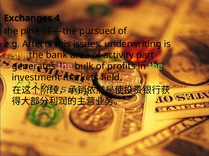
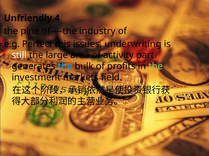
Exchanges: Exchanges -> Unfriendly (28, 18)
pursued: pursued -> industry (97, 31)
Affects: Affects -> Perfect (37, 44)
still colour: yellow -> white (19, 55)
bank: bank -> large (57, 55)
the colour: pink -> light blue (65, 67)
